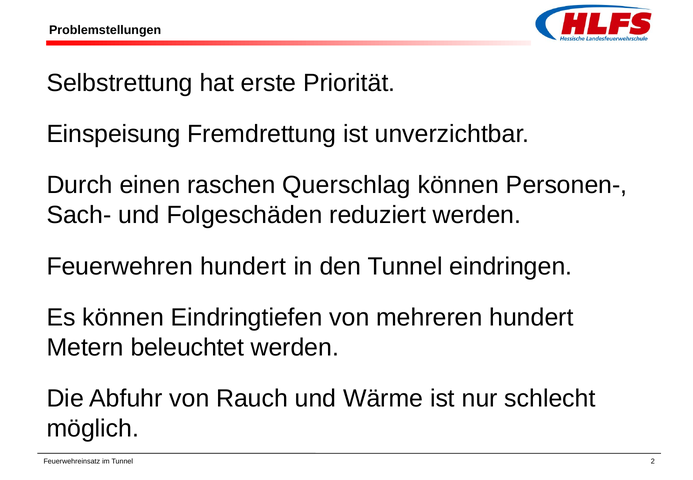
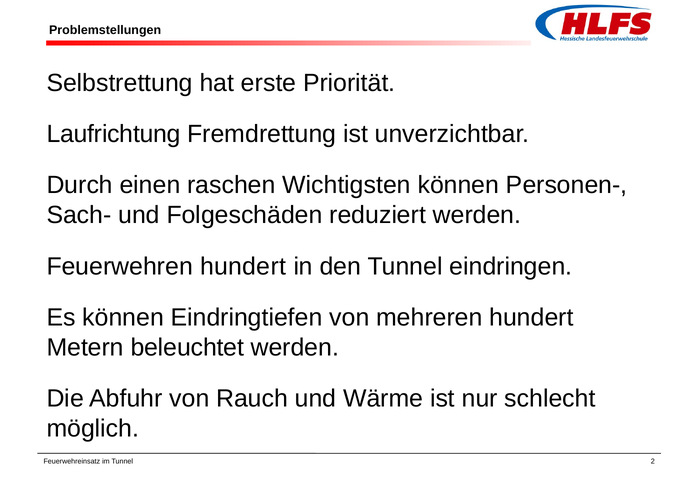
Einspeisung: Einspeisung -> Laufrichtung (114, 134)
Querschlag: Querschlag -> Wichtigsten (347, 185)
